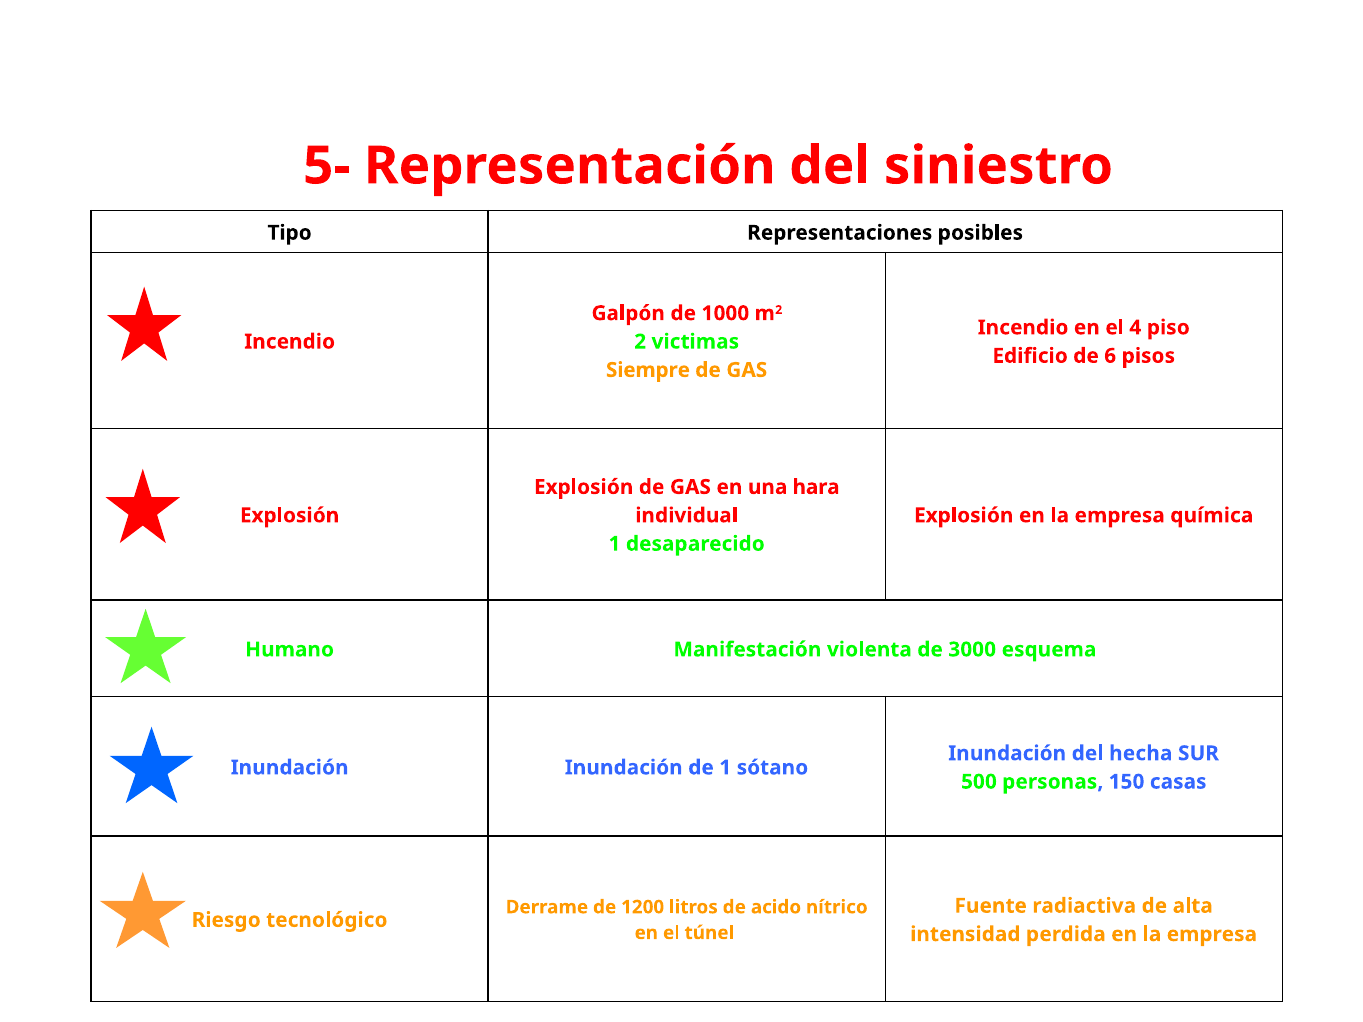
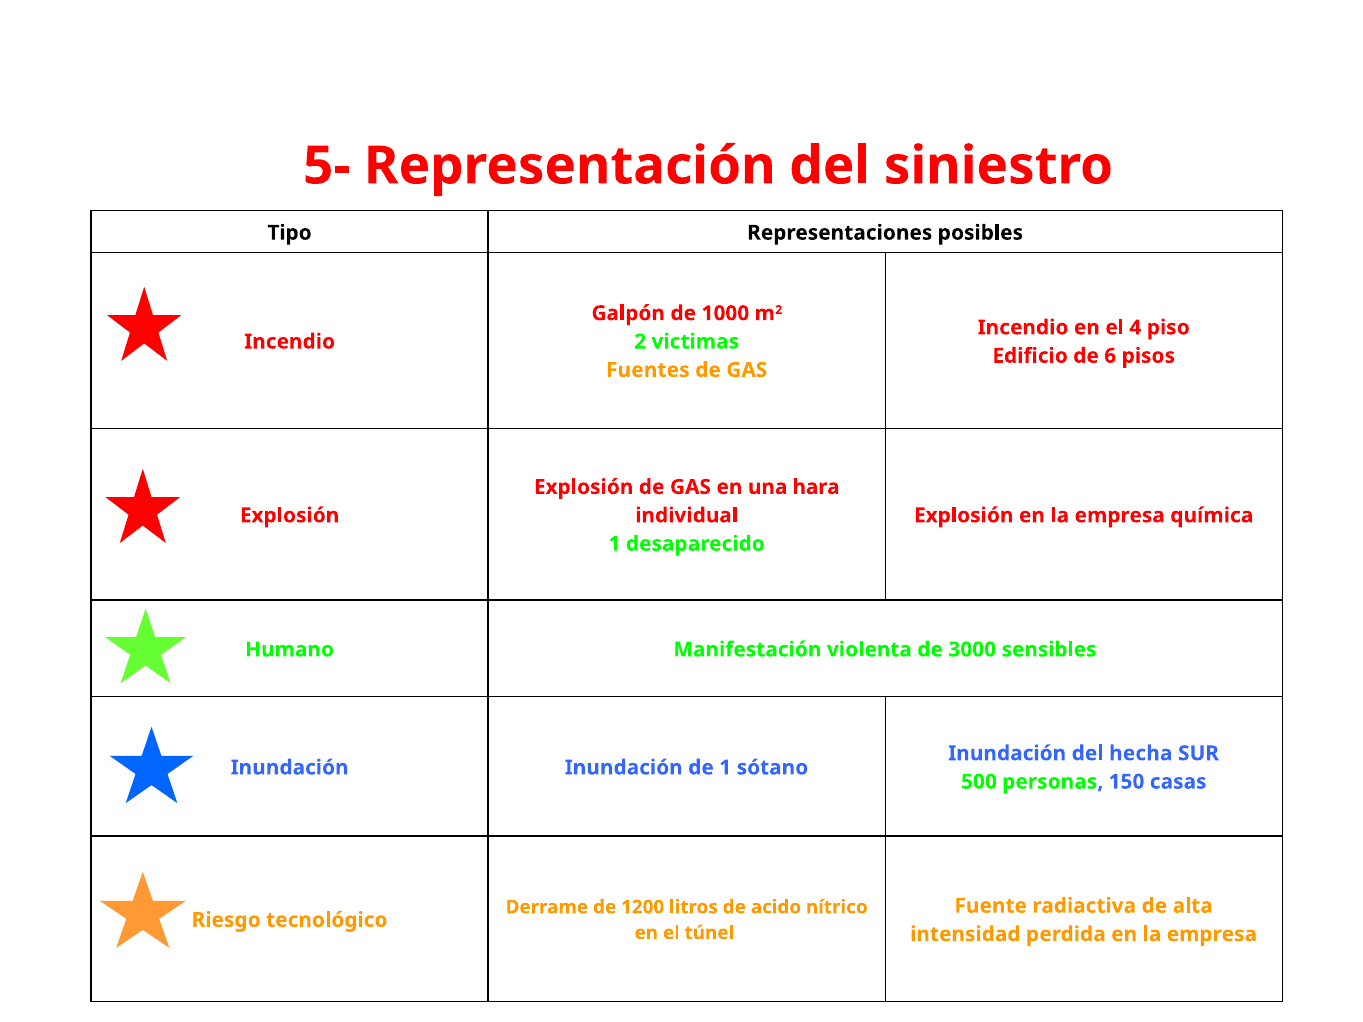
Siempre: Siempre -> Fuentes (648, 370)
esquema: esquema -> sensibles (1049, 650)
